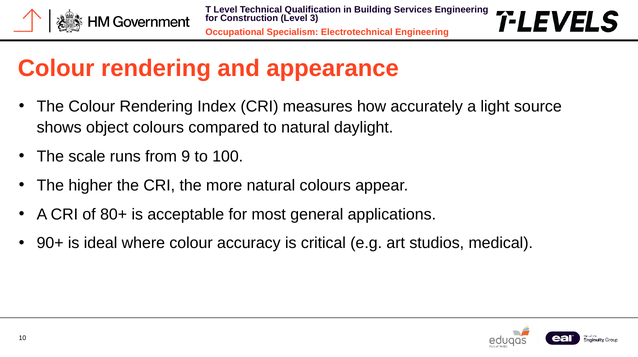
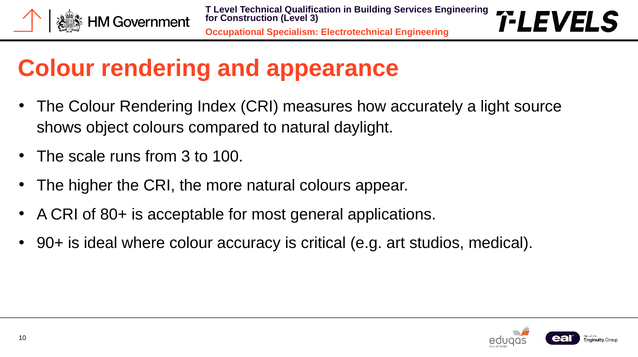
from 9: 9 -> 3 (186, 156)
